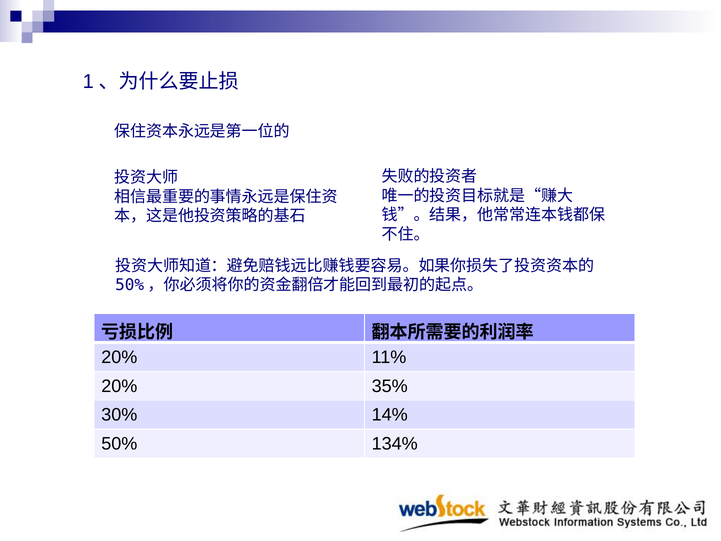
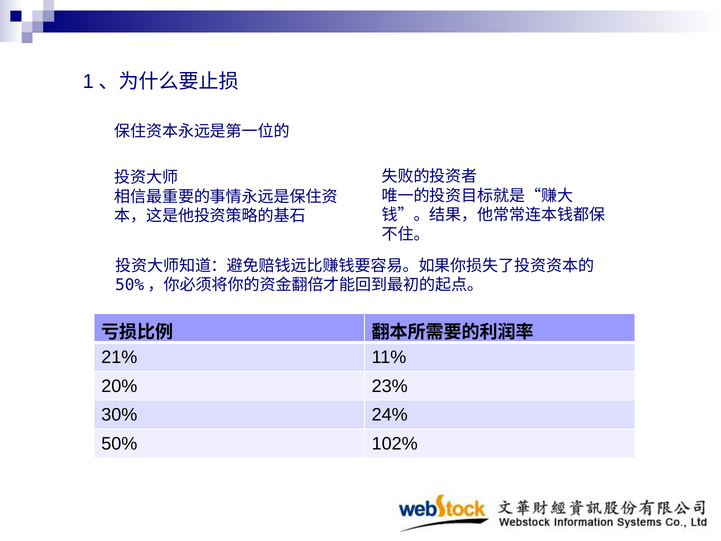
20%: 20% -> 21% (119, 357)
35%: 35% -> 23% (390, 386)
14%: 14% -> 24% (390, 415)
134%: 134% -> 102% (395, 444)
